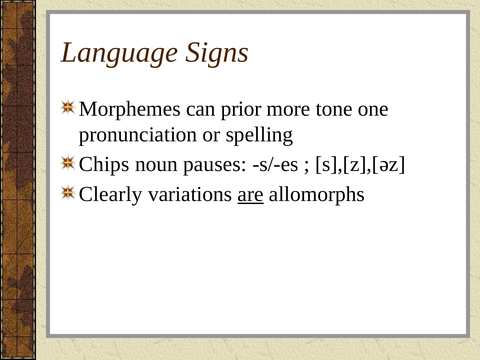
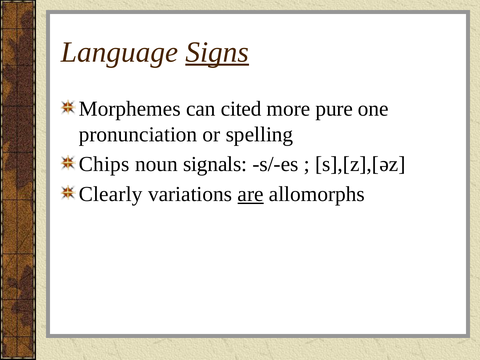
Signs underline: none -> present (217, 52)
prior: prior -> cited (241, 109)
tone: tone -> pure (334, 109)
pauses: pauses -> signals (215, 164)
